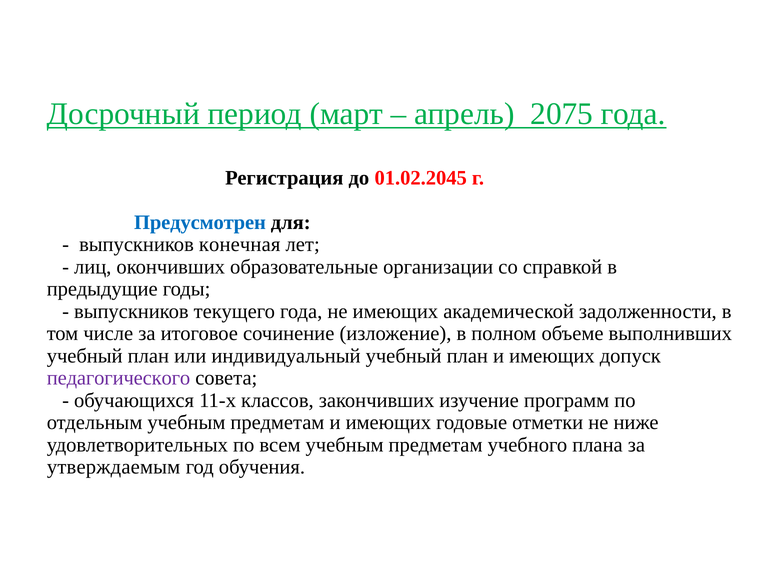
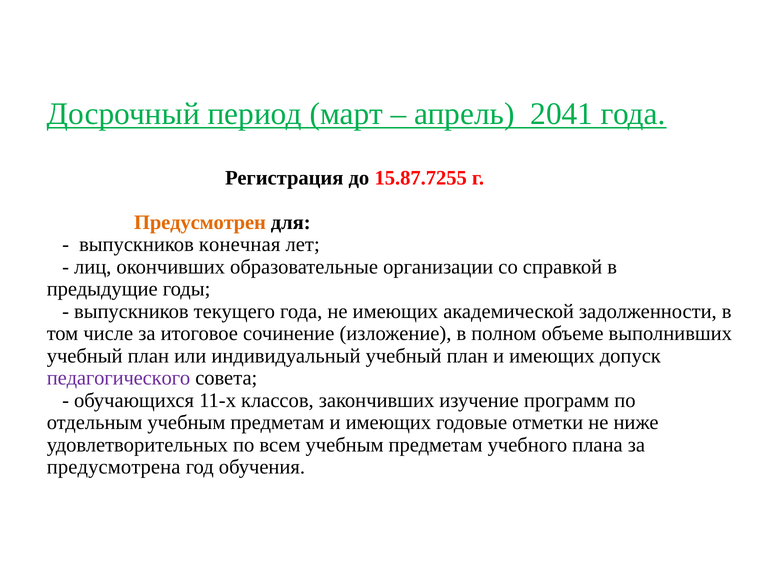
2075: 2075 -> 2041 (562, 114)
01.02.2045: 01.02.2045 -> 15.87.7255 (421, 178)
Предусмотрен colour: blue -> orange (200, 222)
утверждаемым: утверждаемым -> предусмотрена (114, 467)
